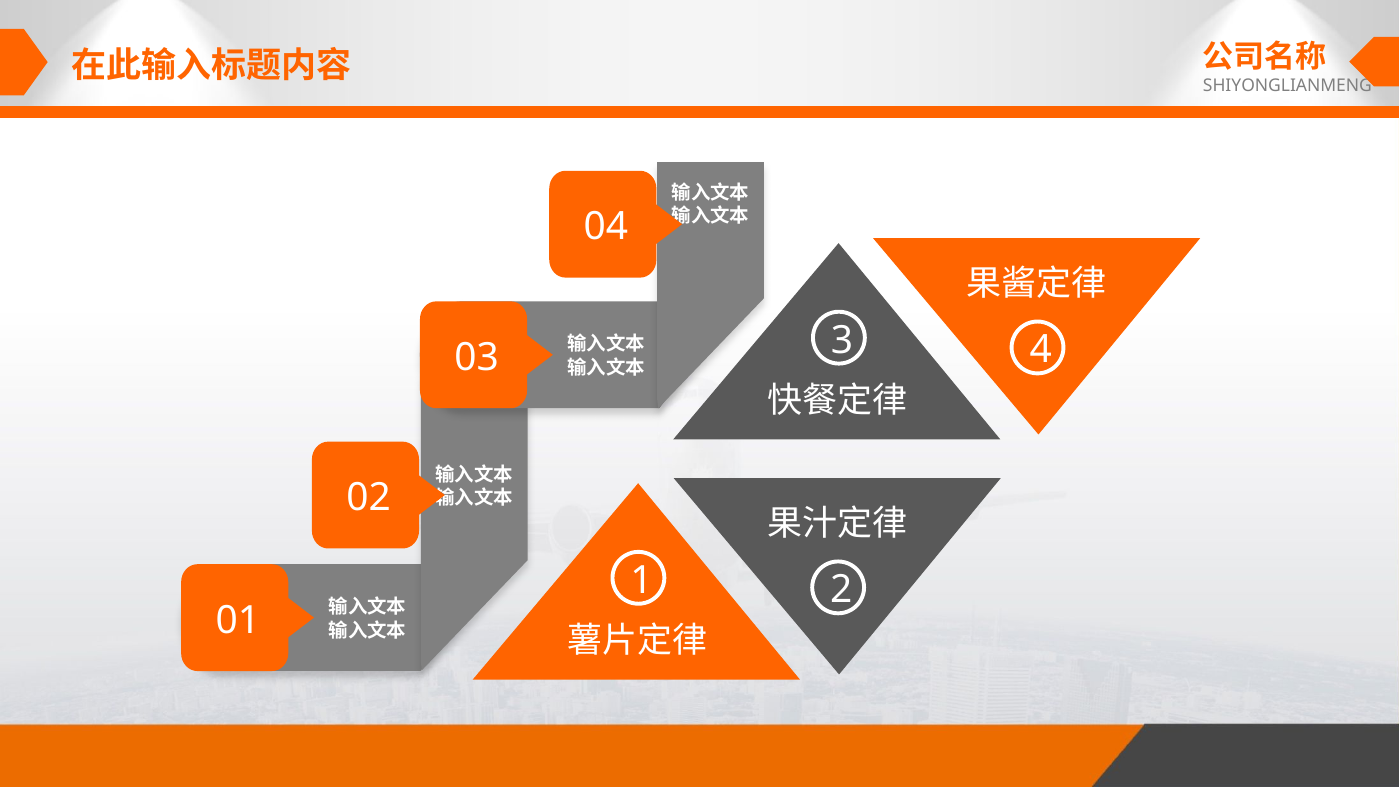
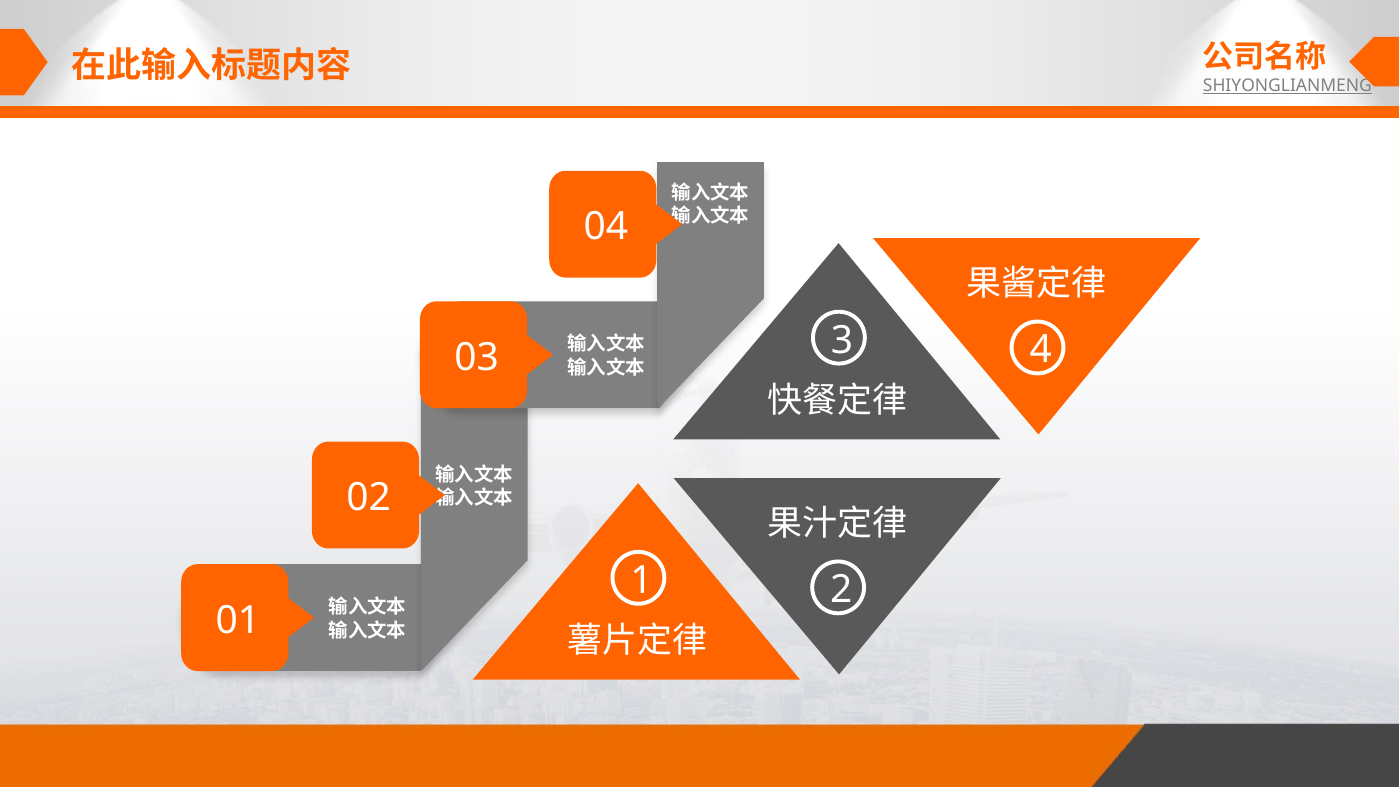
SHIYONGLIANMENG underline: none -> present (1287, 86)
